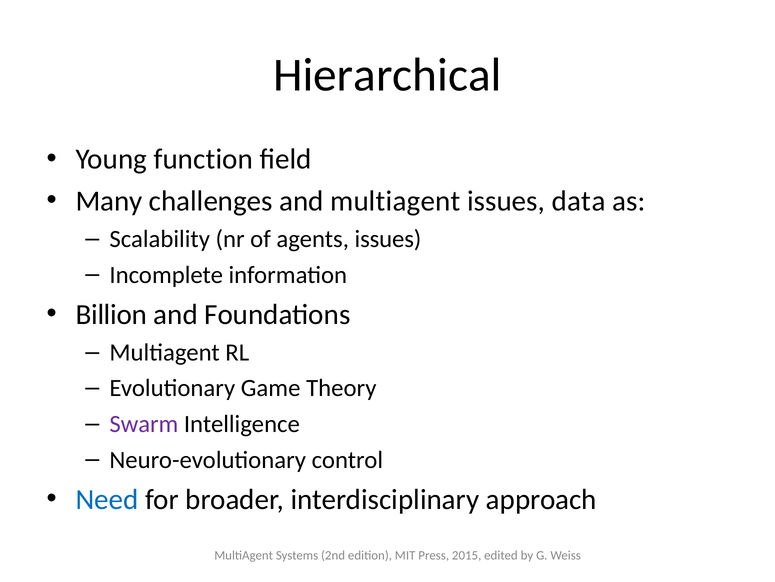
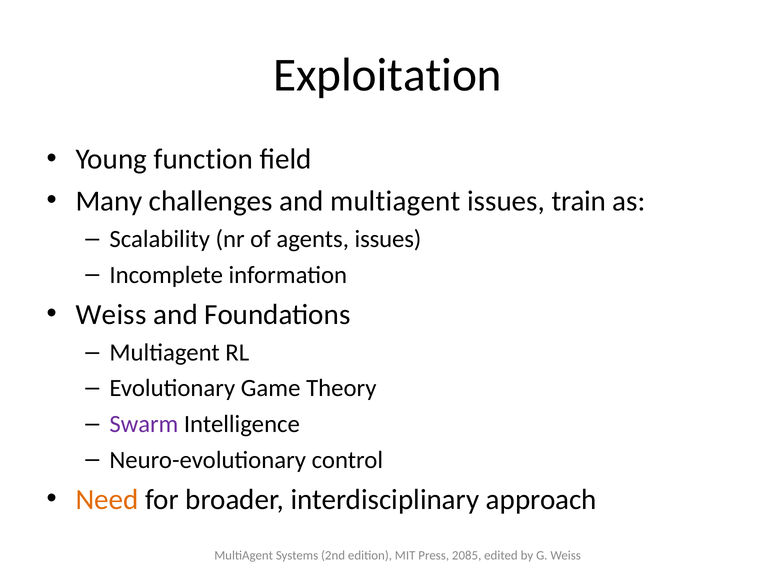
Hierarchical: Hierarchical -> Exploitation (387, 75)
data: data -> train (579, 201)
Billion: Billion -> Weiss (111, 314)
Need colour: blue -> orange (107, 499)
2015: 2015 -> 2085 (467, 555)
